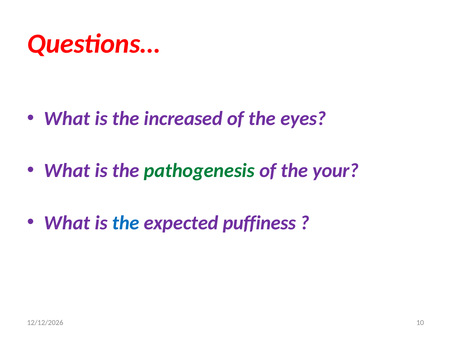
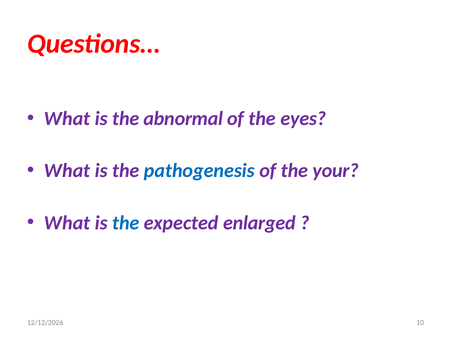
increased: increased -> abnormal (183, 119)
pathogenesis colour: green -> blue (199, 171)
puffiness: puffiness -> enlarged (259, 223)
